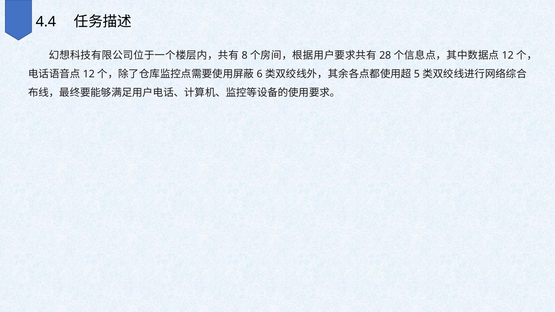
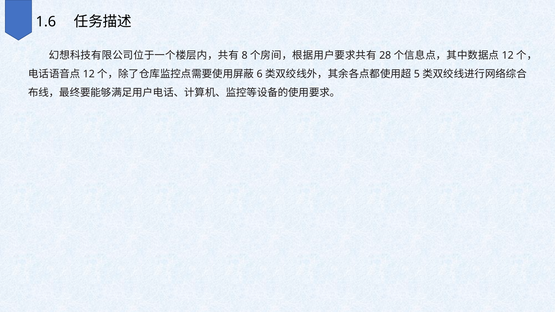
4.4: 4.4 -> 1.6 (46, 22)
